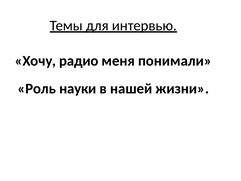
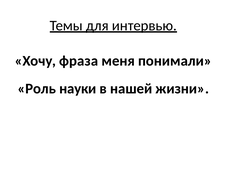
радио: радио -> фраза (79, 61)
